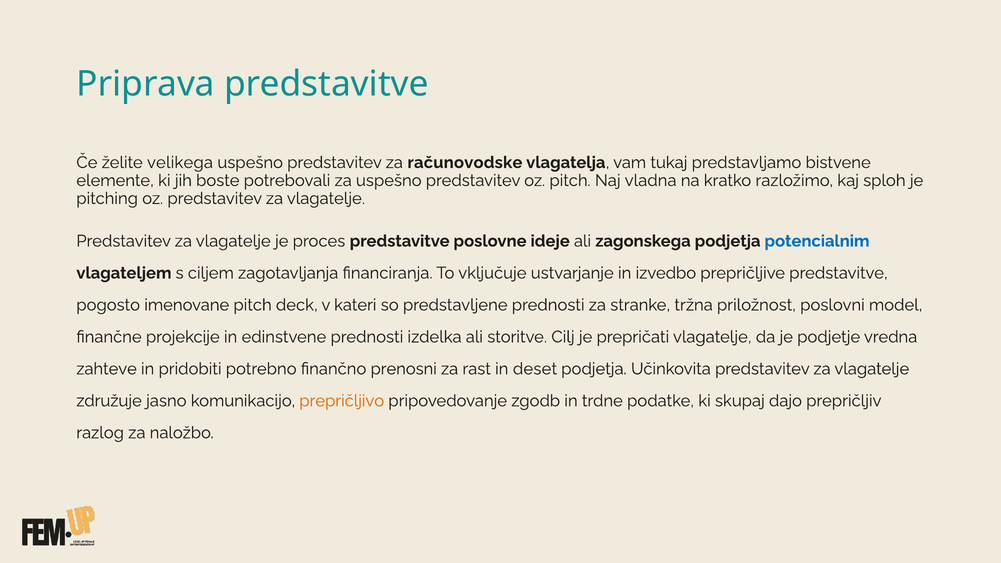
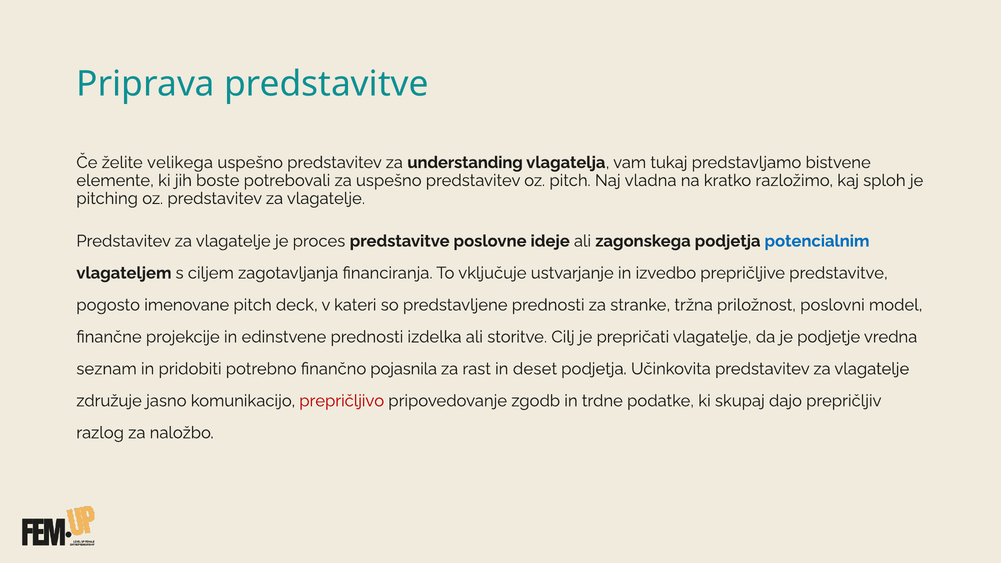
računovodske: računovodske -> understanding (465, 163)
zahteve: zahteve -> seznam (107, 369)
prenosni: prenosni -> pojasnila (404, 369)
prepričljivo colour: orange -> red (342, 401)
